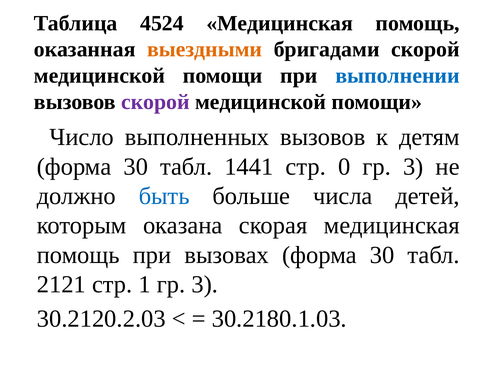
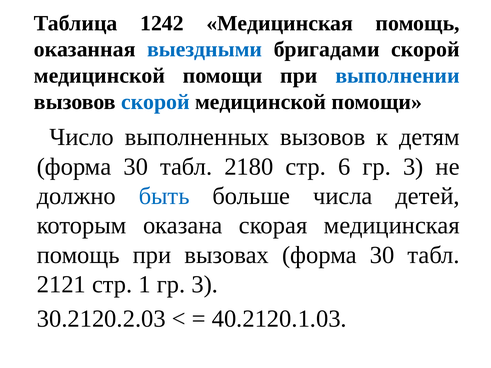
4524: 4524 -> 1242 (162, 23)
выездными colour: orange -> blue (205, 49)
скорой colour: purple -> blue (155, 102)
1441: 1441 -> 2180 (249, 167)
0: 0 -> 6 (344, 167)
30.2180.1.03: 30.2180.1.03 -> 40.2120.1.03 (279, 319)
